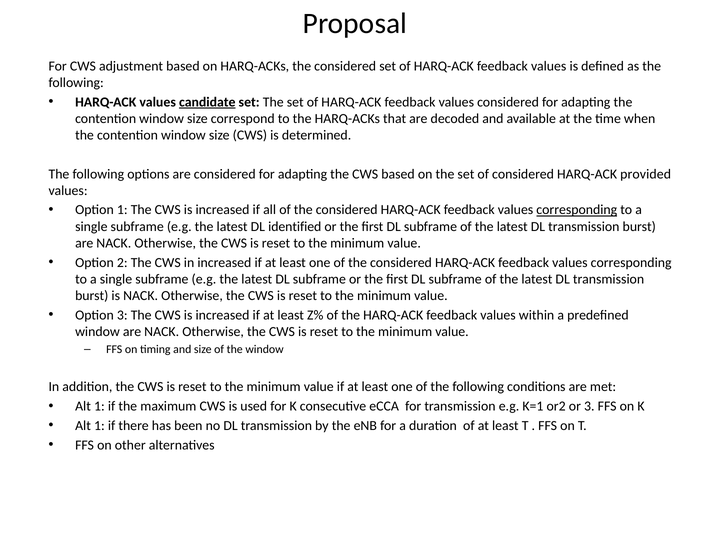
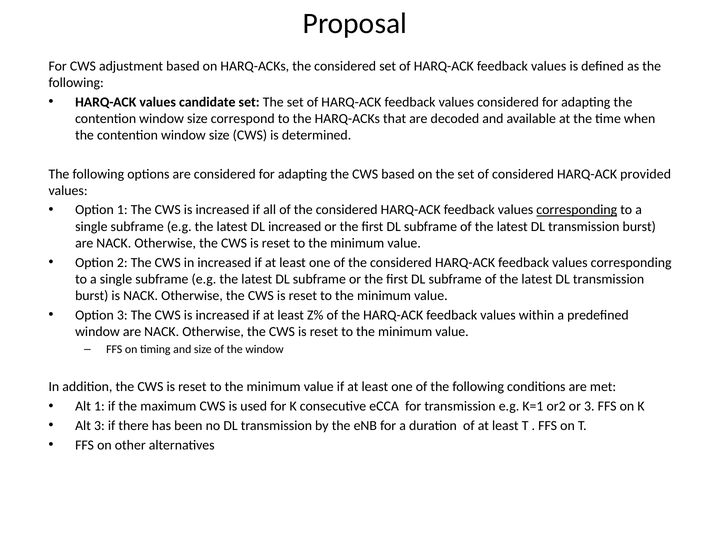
candidate underline: present -> none (207, 102)
DL identified: identified -> increased (295, 226)
1: 1 -> 3 (99, 425)
